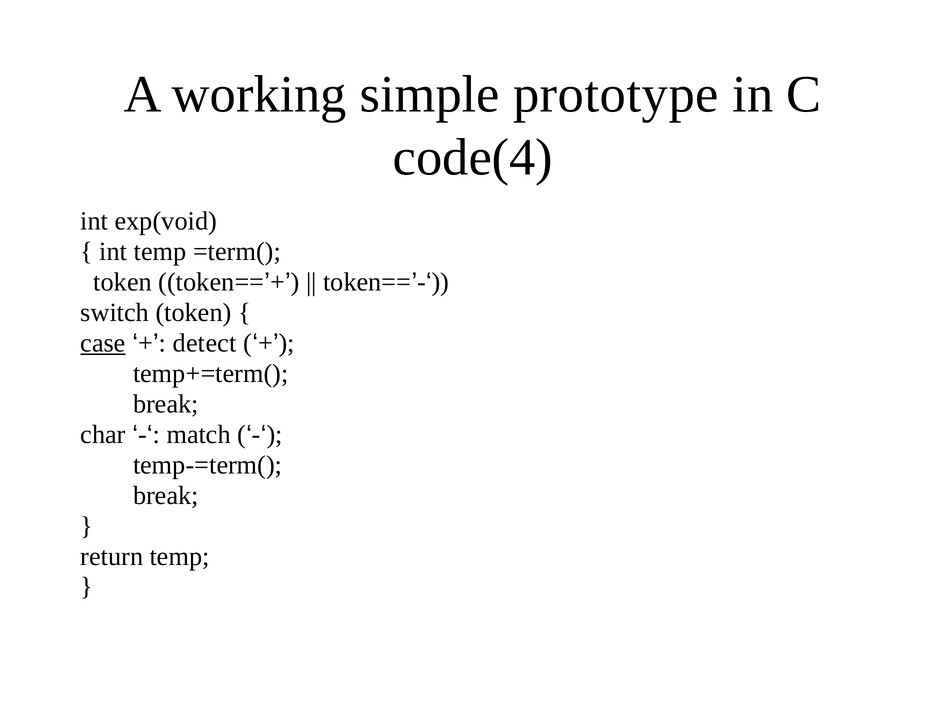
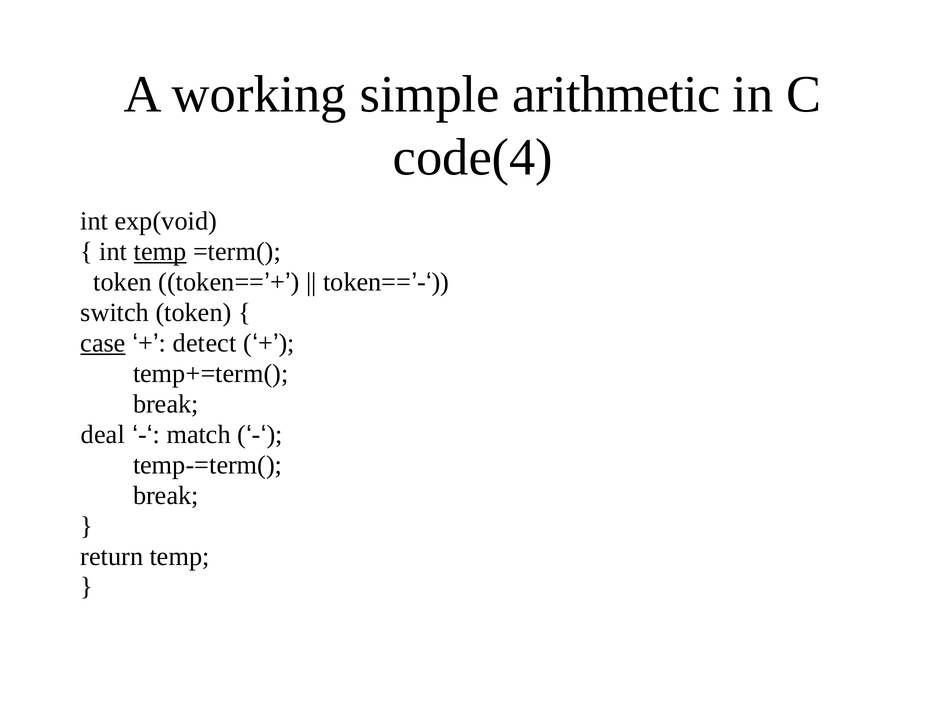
prototype: prototype -> arithmetic (616, 94)
temp underline: none -> present (160, 252)
char: char -> deal (103, 435)
